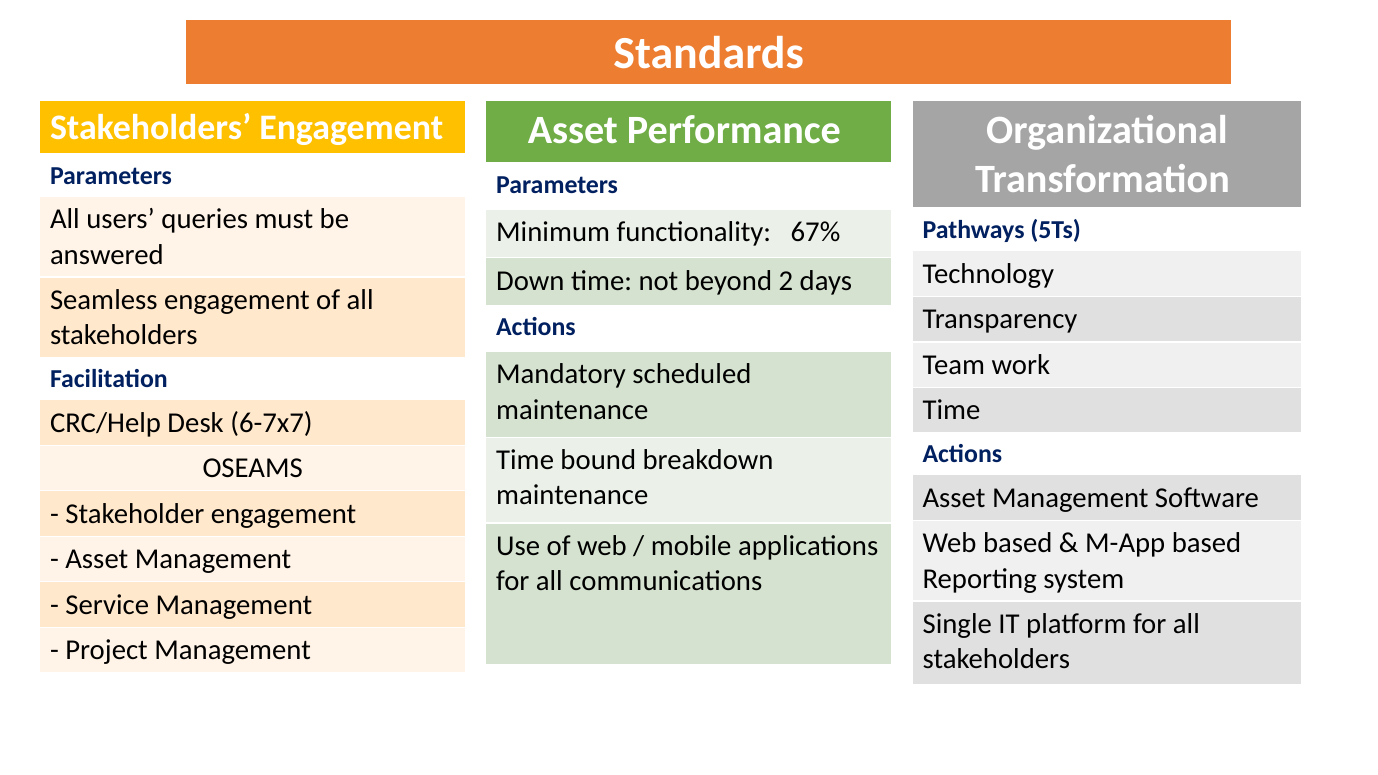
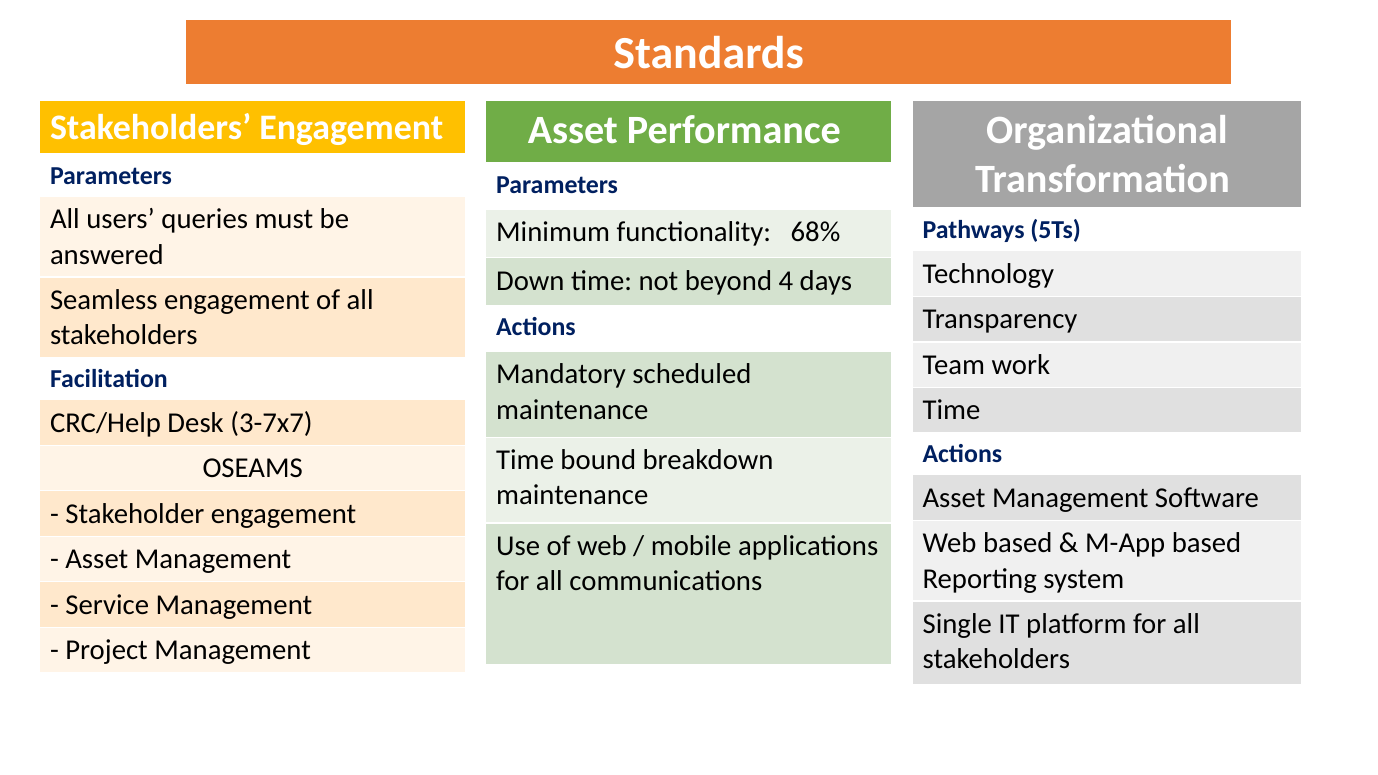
67%: 67% -> 68% (815, 232)
2: 2 -> 4 (786, 281)
6-7x7: 6-7x7 -> 3-7x7 (271, 423)
